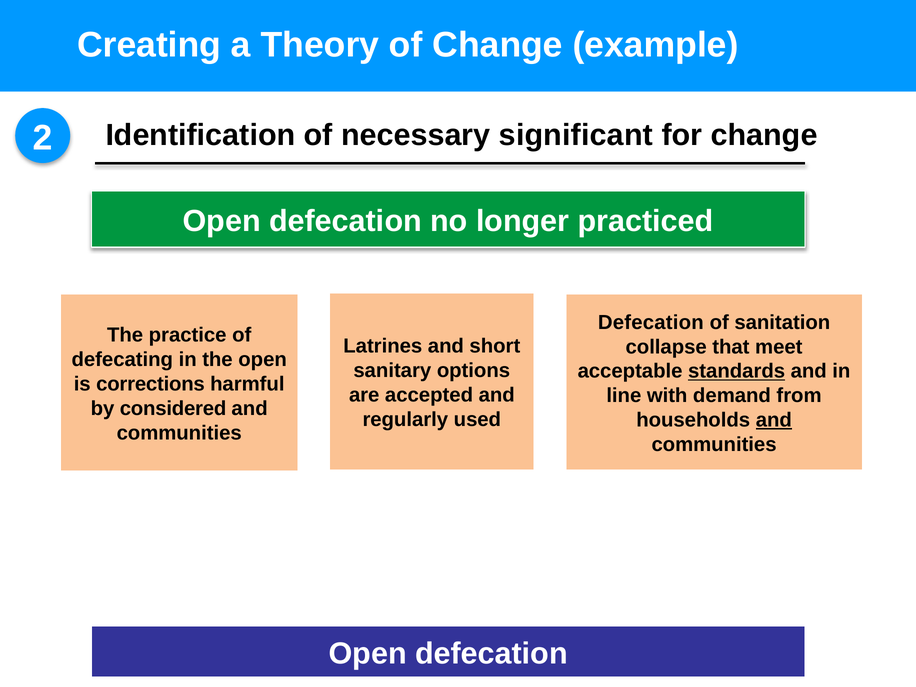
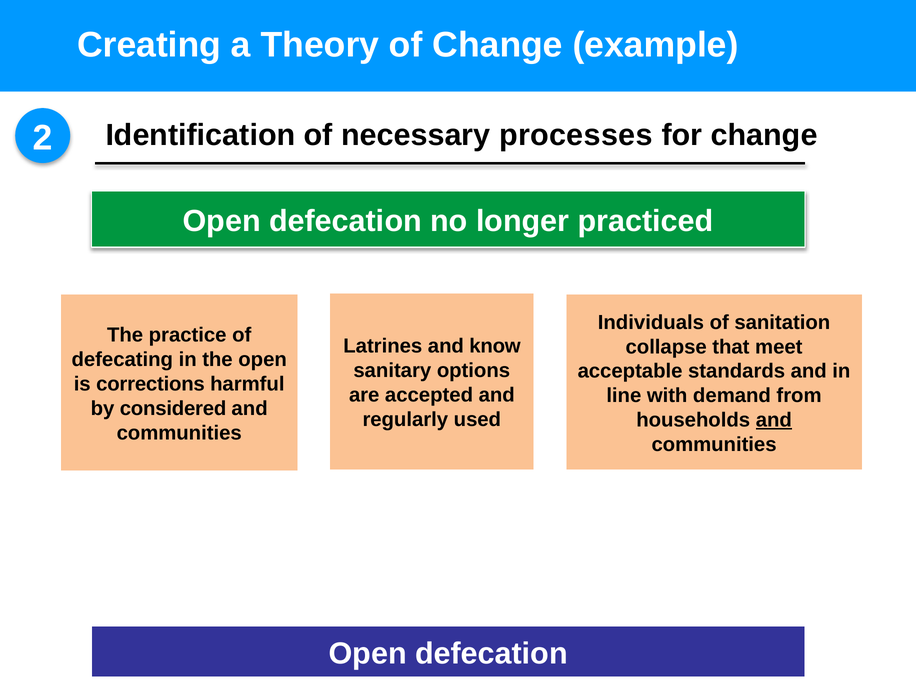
significant: significant -> processes (576, 135)
Defecation: Defecation -> Individuals (651, 322)
short: short -> know (495, 346)
standards underline: present -> none (737, 371)
